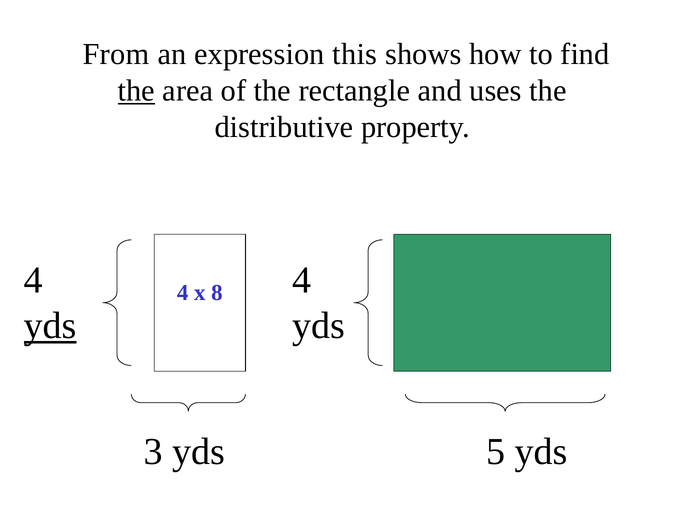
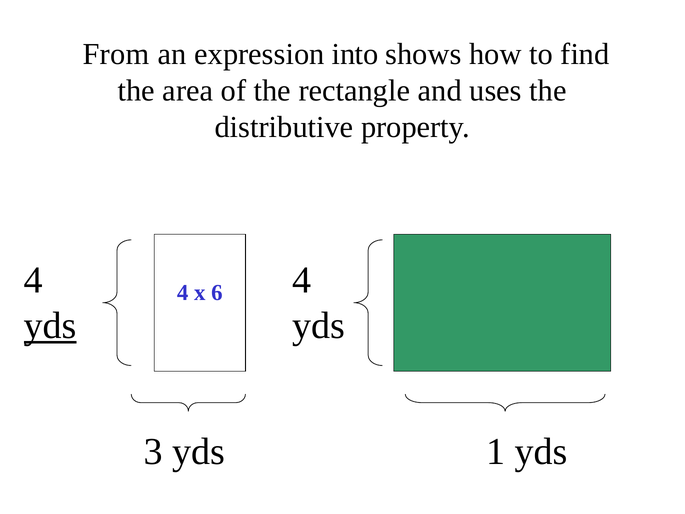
this: this -> into (355, 54)
the underline: present -> none (136, 91)
8: 8 -> 6 (217, 293)
5: 5 -> 1 (496, 451)
